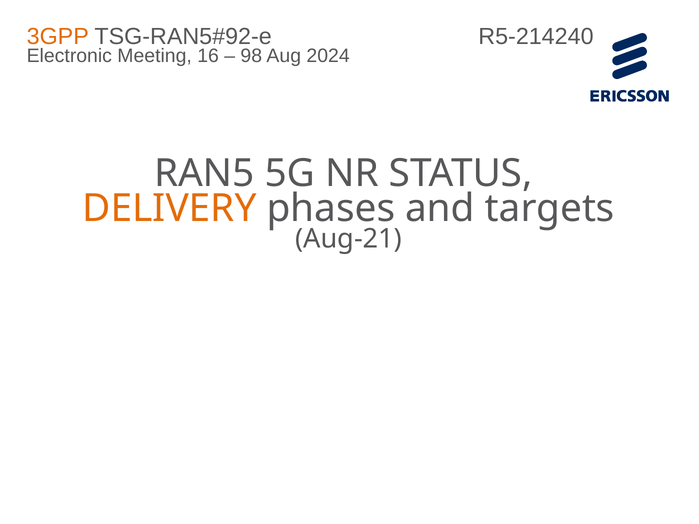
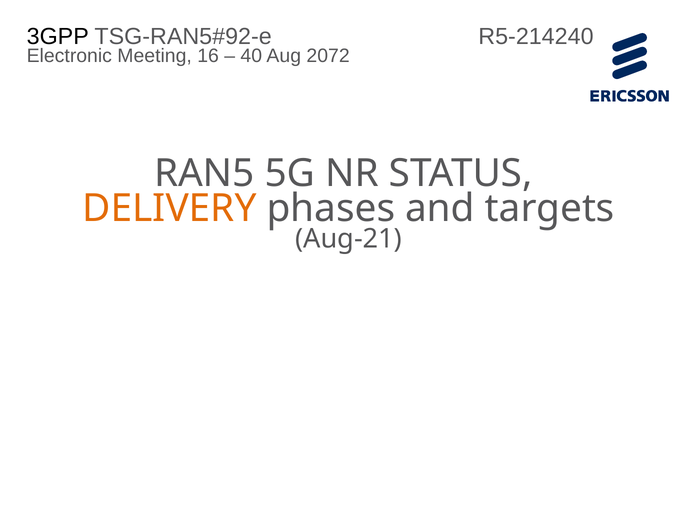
3GPP colour: orange -> black (58, 37)
98: 98 -> 40 (251, 56)
2024: 2024 -> 2072 (328, 56)
